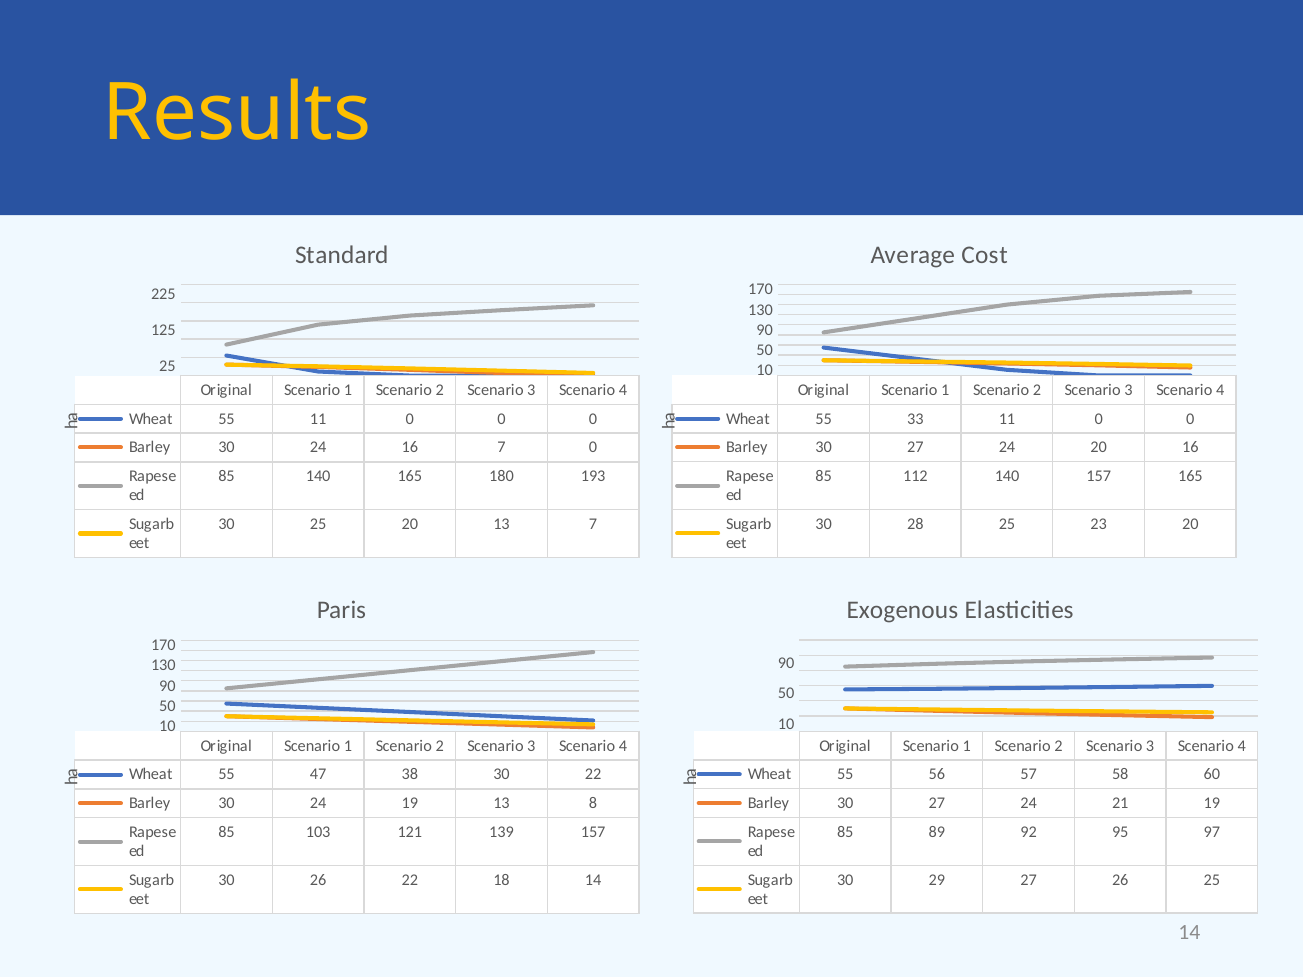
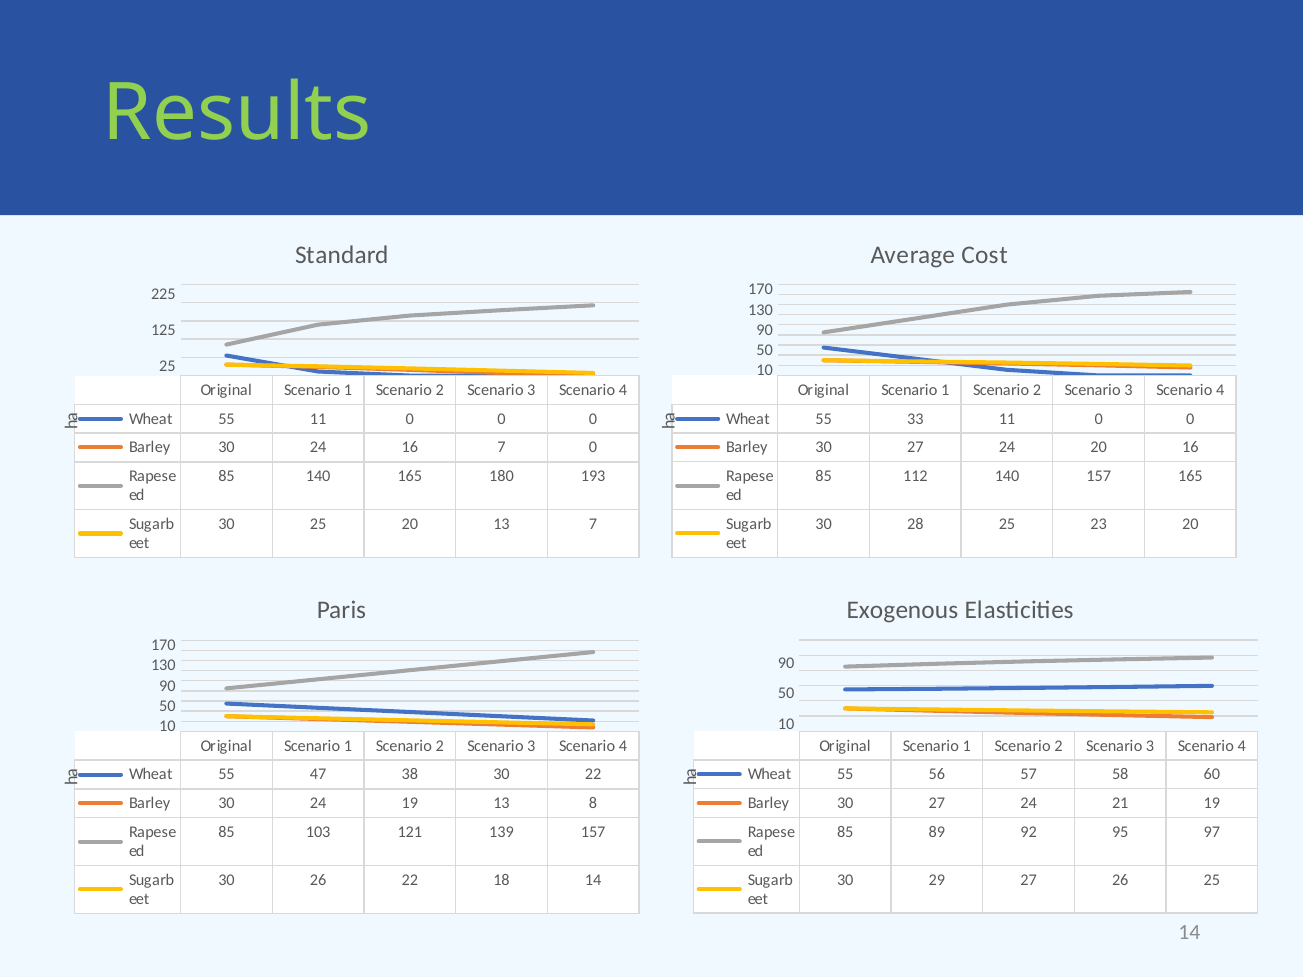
Results colour: yellow -> light green (237, 113)
